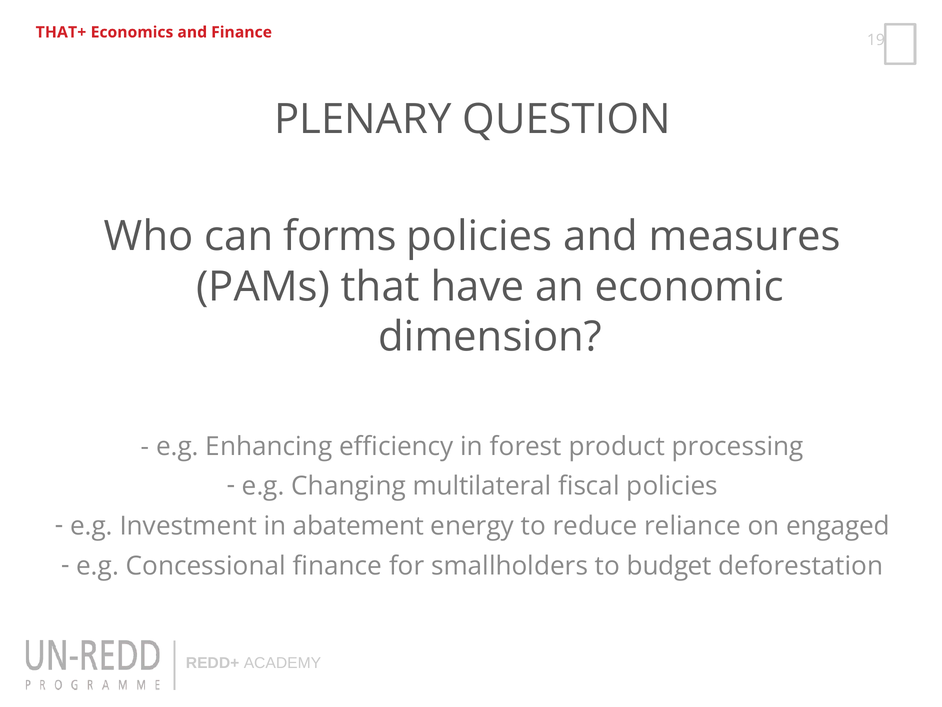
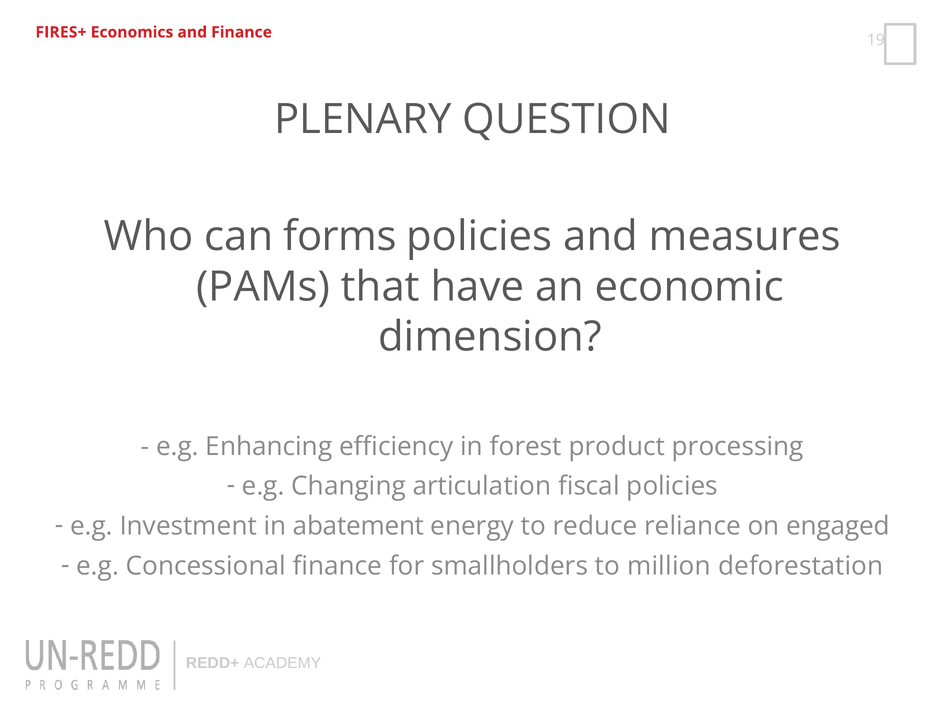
THAT+: THAT+ -> FIRES+ (61, 32)
multilateral: multilateral -> articulation (482, 486)
budget: budget -> million (669, 565)
